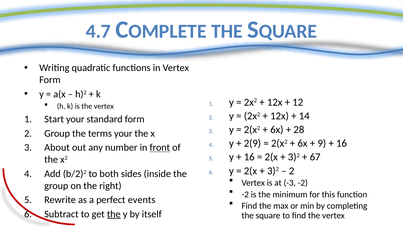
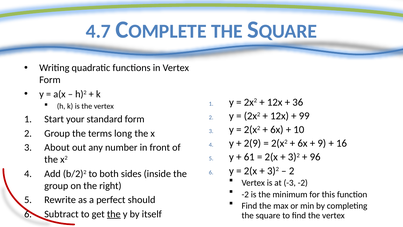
12: 12 -> 36 (298, 102)
14: 14 -> 99 (304, 116)
28: 28 -> 10 (299, 130)
terms your: your -> long (123, 133)
front underline: present -> none (160, 147)
16: 16 -> 61 (249, 157)
67: 67 -> 96 (315, 157)
events: events -> should (142, 200)
